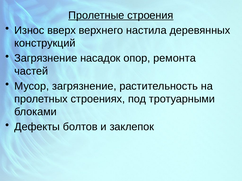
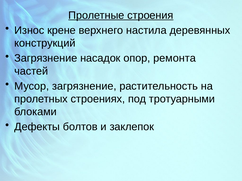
вверх: вверх -> крене (62, 30)
